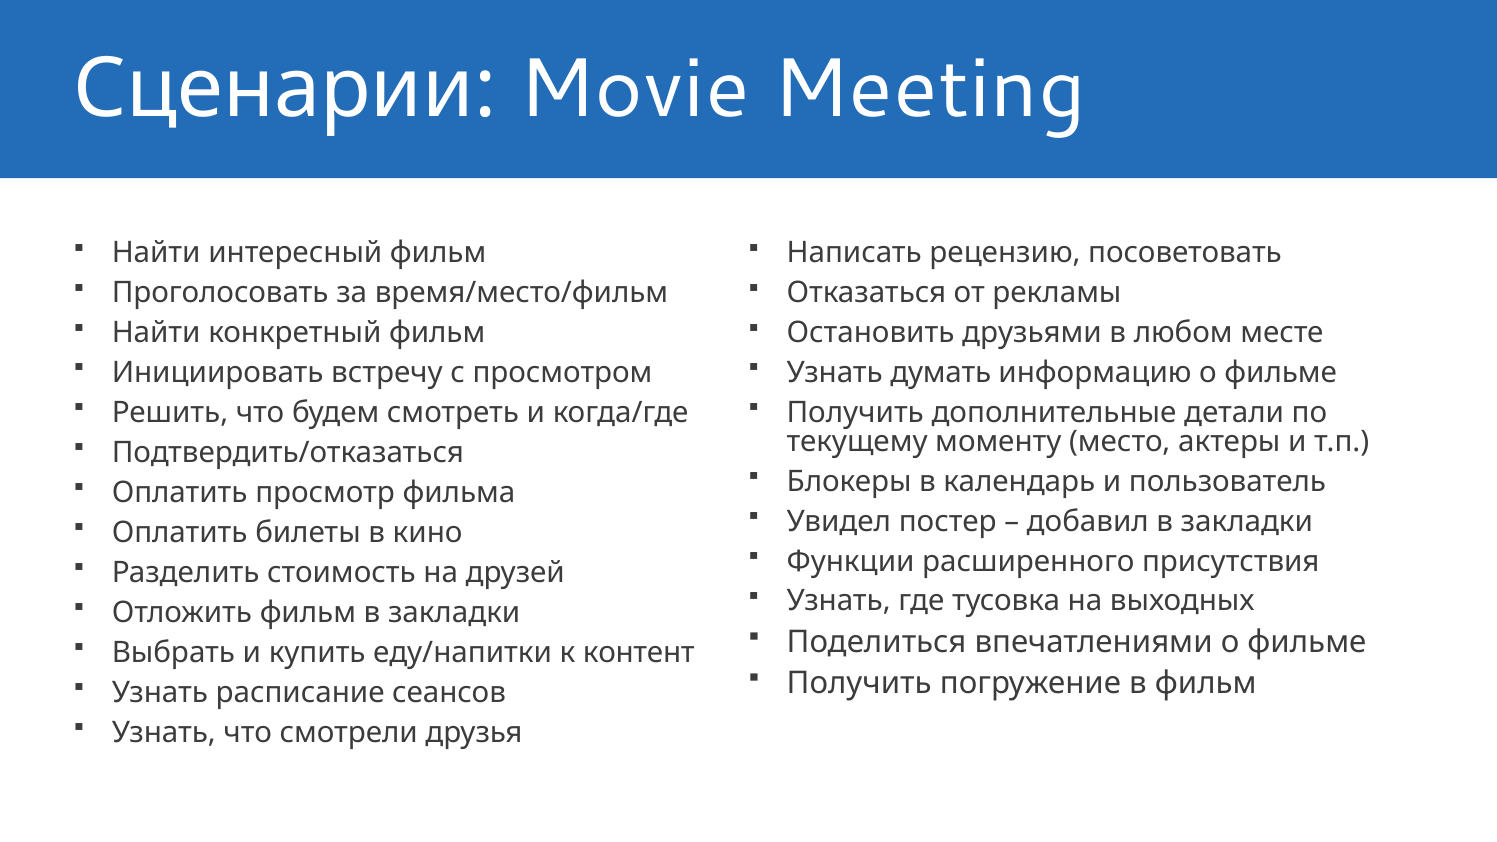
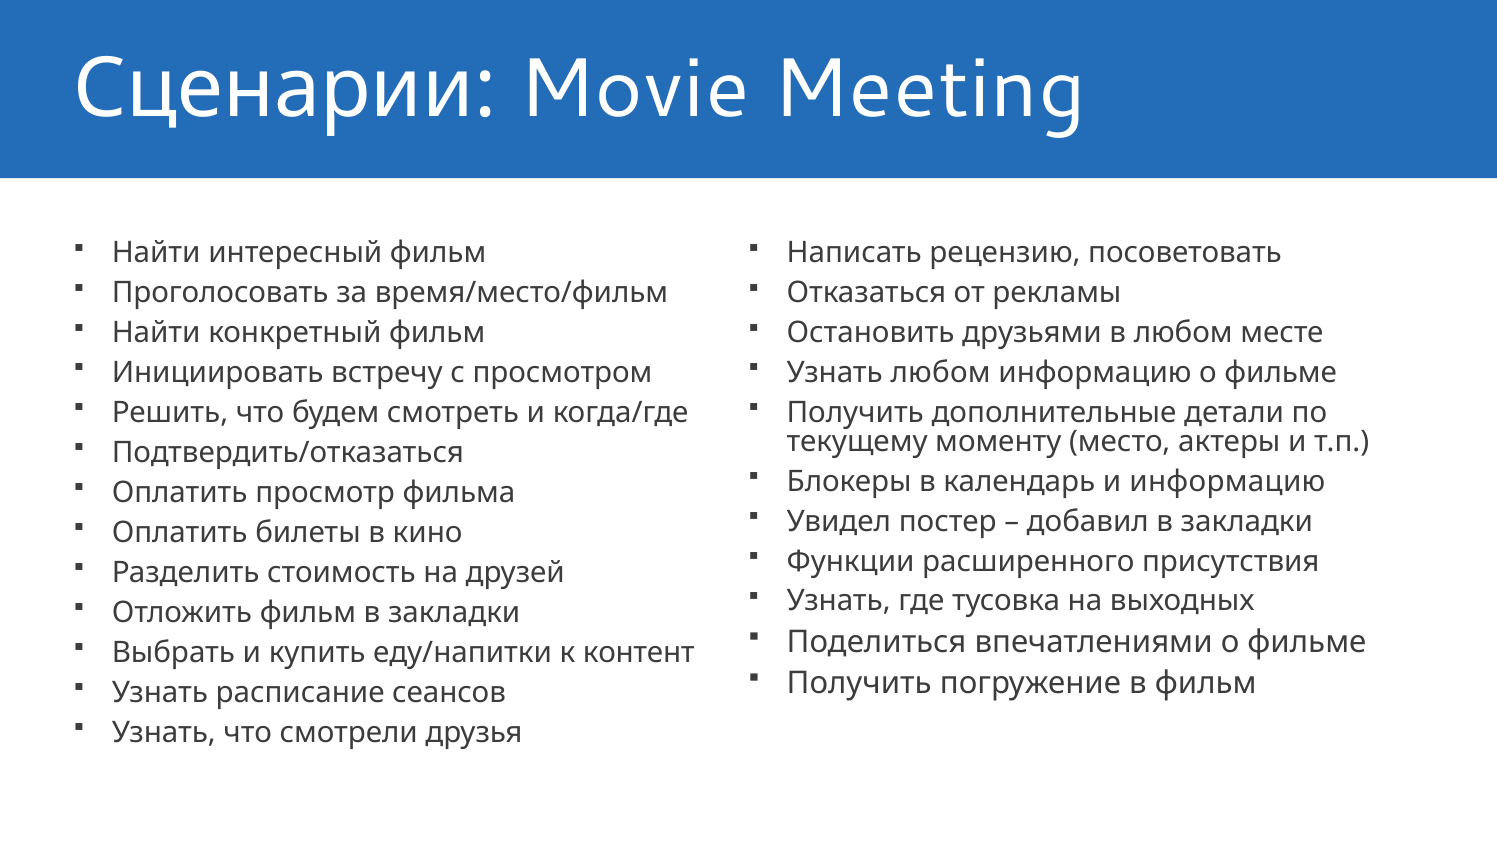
Узнать думать: думать -> любом (941, 373)
и пользователь: пользователь -> информацию (1227, 481)
